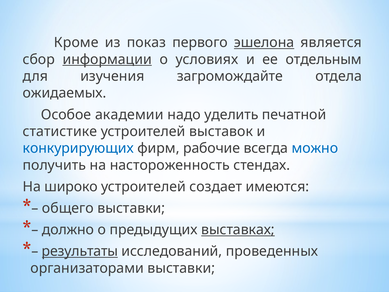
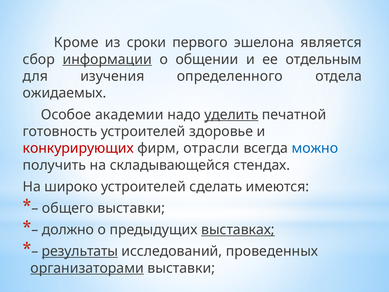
показ: показ -> сроки (146, 42)
эшелона underline: present -> none (264, 42)
условиях: условиях -> общении (207, 59)
загромождайте: загромождайте -> определенного (230, 76)
уделить underline: none -> present (231, 115)
статистике: статистике -> готовность (60, 131)
выставок: выставок -> здоровье (221, 131)
конкурирующих colour: blue -> red (78, 148)
рабочие: рабочие -> отрасли (211, 148)
настороженность: настороженность -> складывающейся (170, 165)
создает: создает -> сделать (216, 187)
организаторами underline: none -> present (87, 268)
